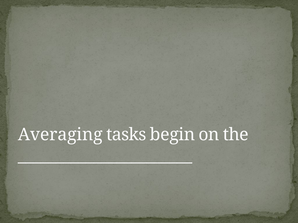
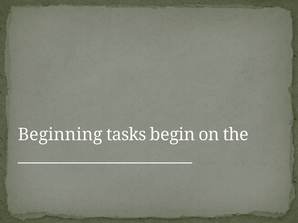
Averaging: Averaging -> Beginning (60, 135)
